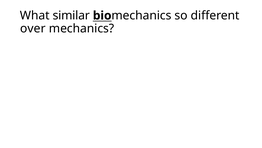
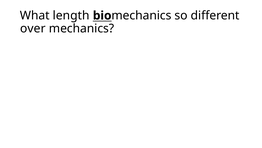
similar: similar -> length (71, 16)
